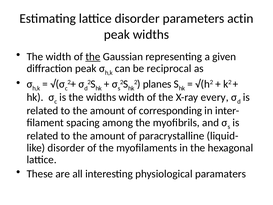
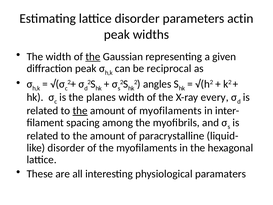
planes: planes -> angles (157, 84)
the widths: widths -> planes (101, 97)
the underline: none -> present (80, 111)
of corresponding: corresponding -> myofilaments (170, 111)
